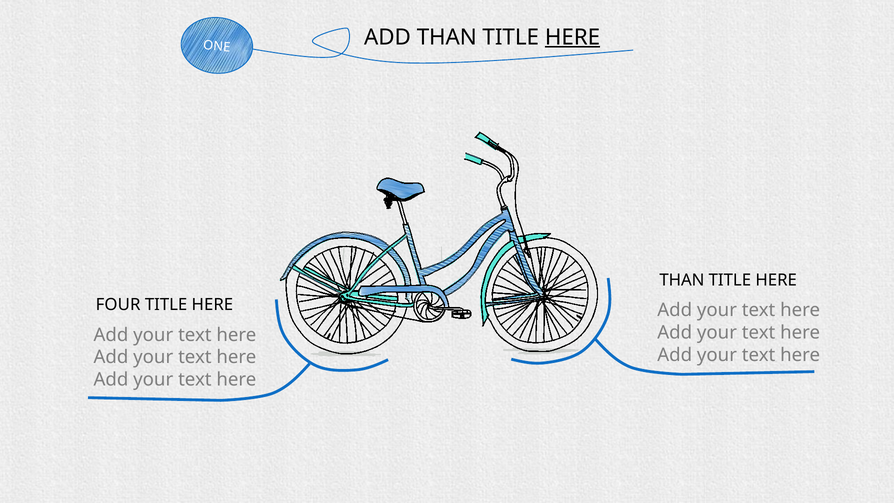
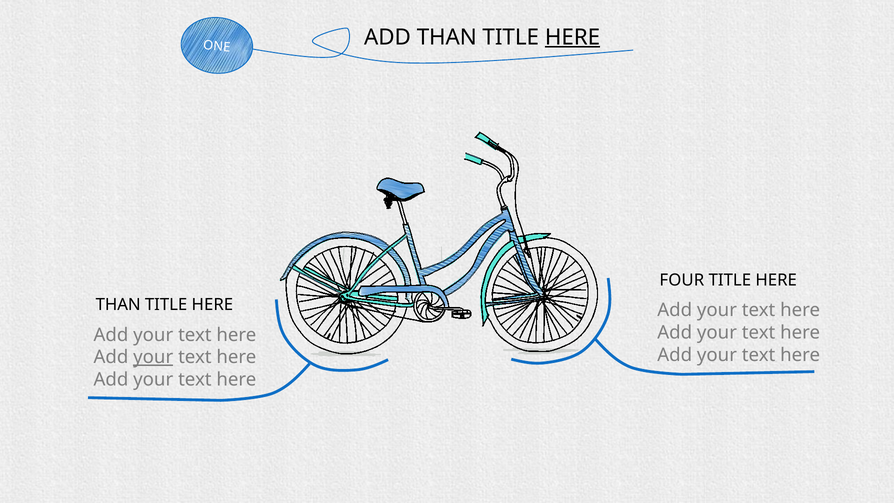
THAN: THAN -> FOUR (682, 280)
FOUR: FOUR -> THAN (118, 305)
your underline: none -> present (153, 357)
